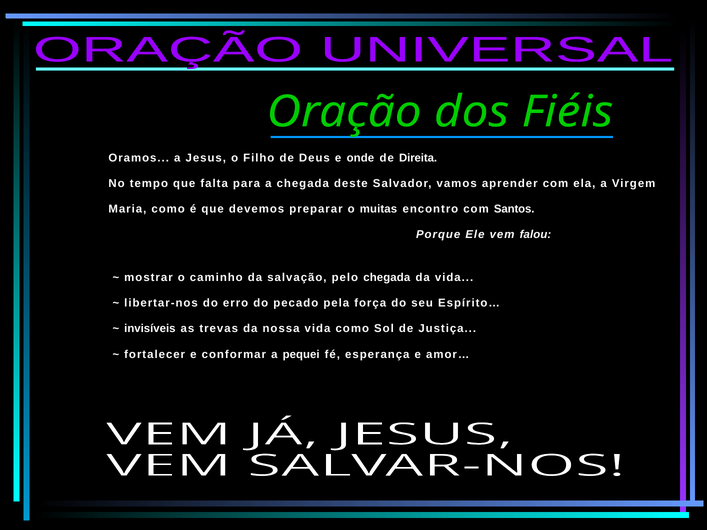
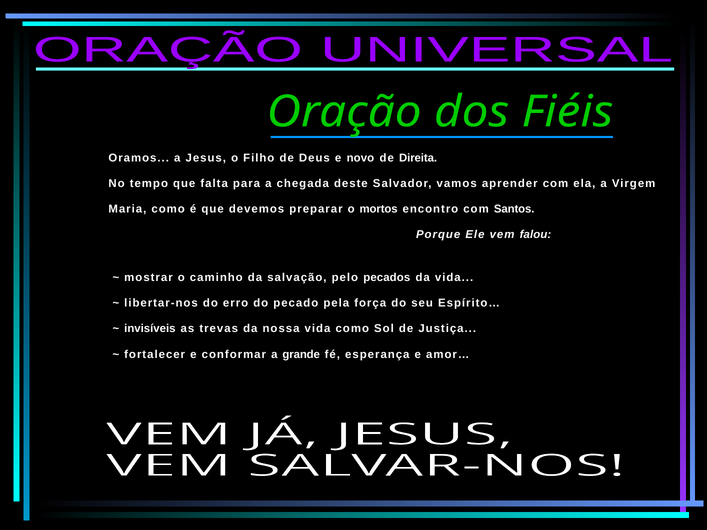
onde: onde -> novo (360, 158)
muitas: muitas -> mortos (379, 209)
pelo chegada: chegada -> pecados (387, 278)
pequei: pequei -> grande (301, 354)
